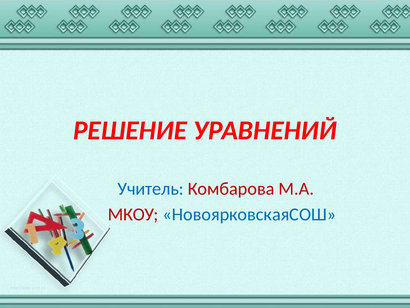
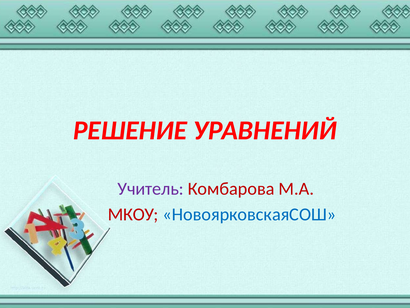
Учитель colour: blue -> purple (151, 189)
